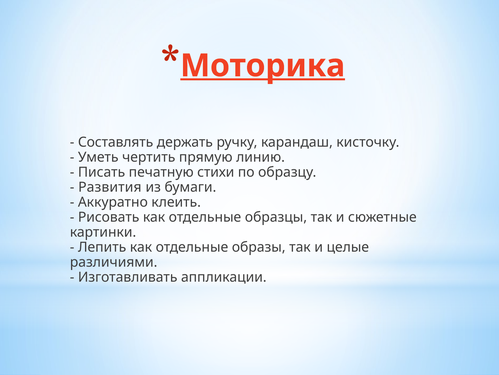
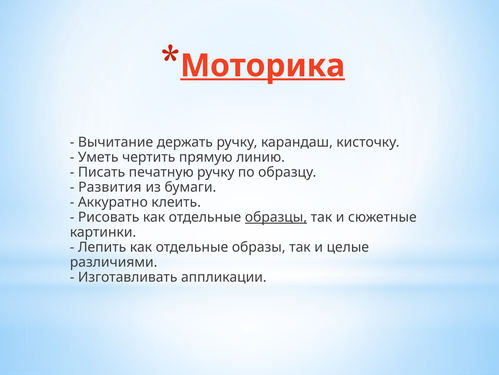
Составлять: Составлять -> Вычитание (116, 142)
печатную стихи: стихи -> ручку (216, 172)
образцы underline: none -> present (276, 217)
